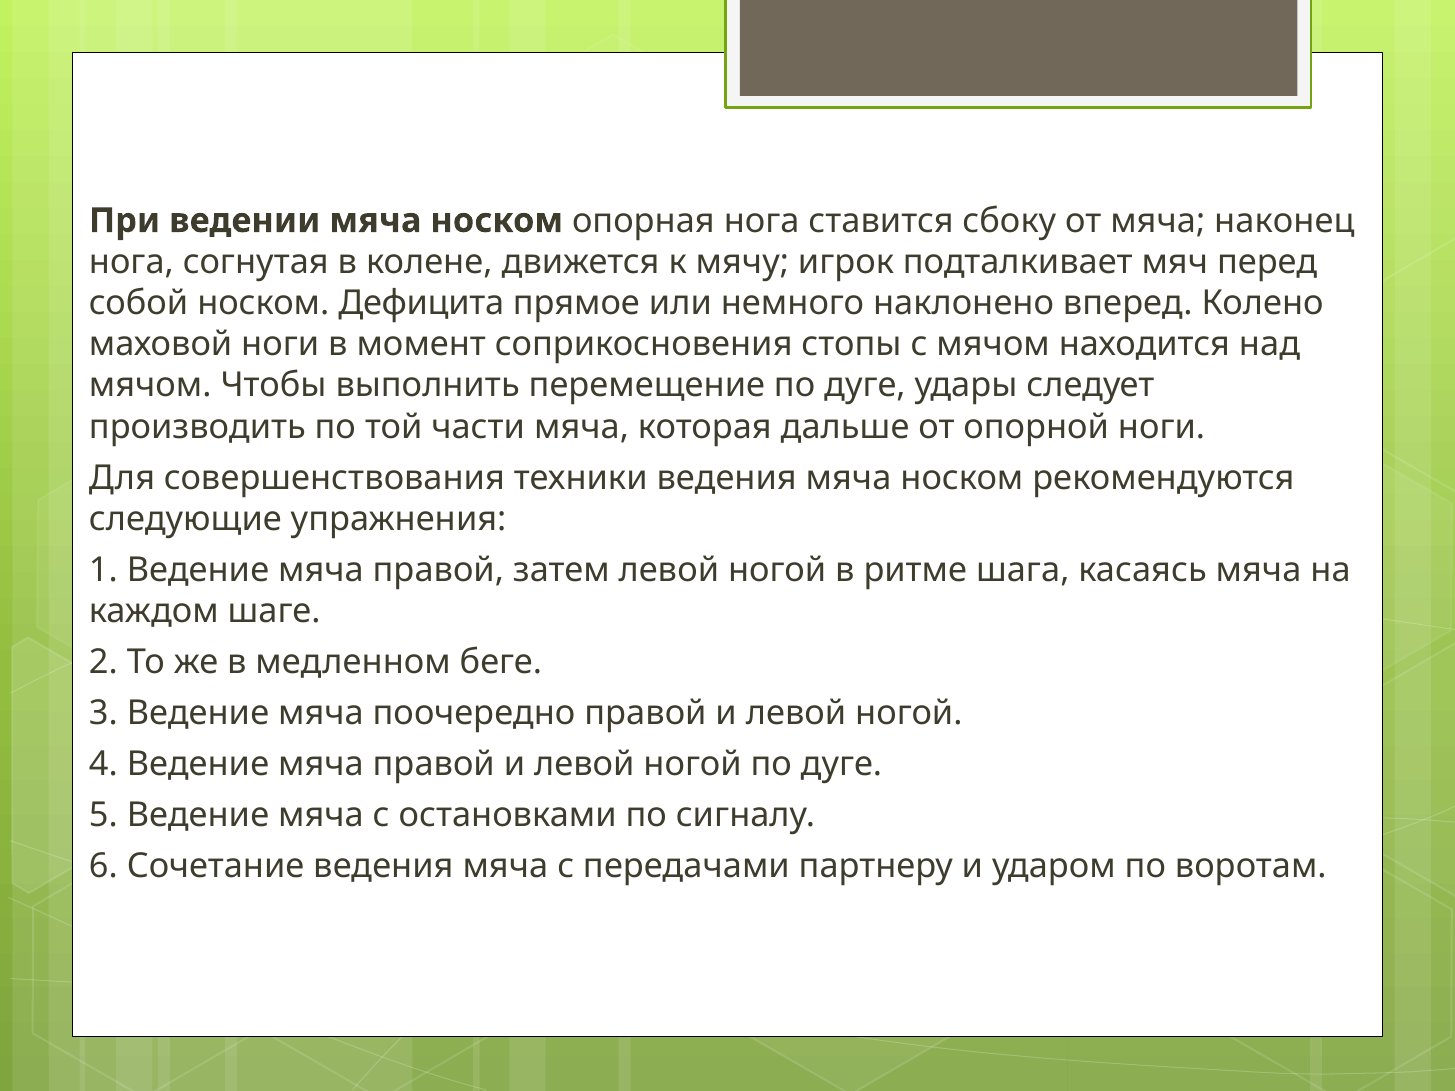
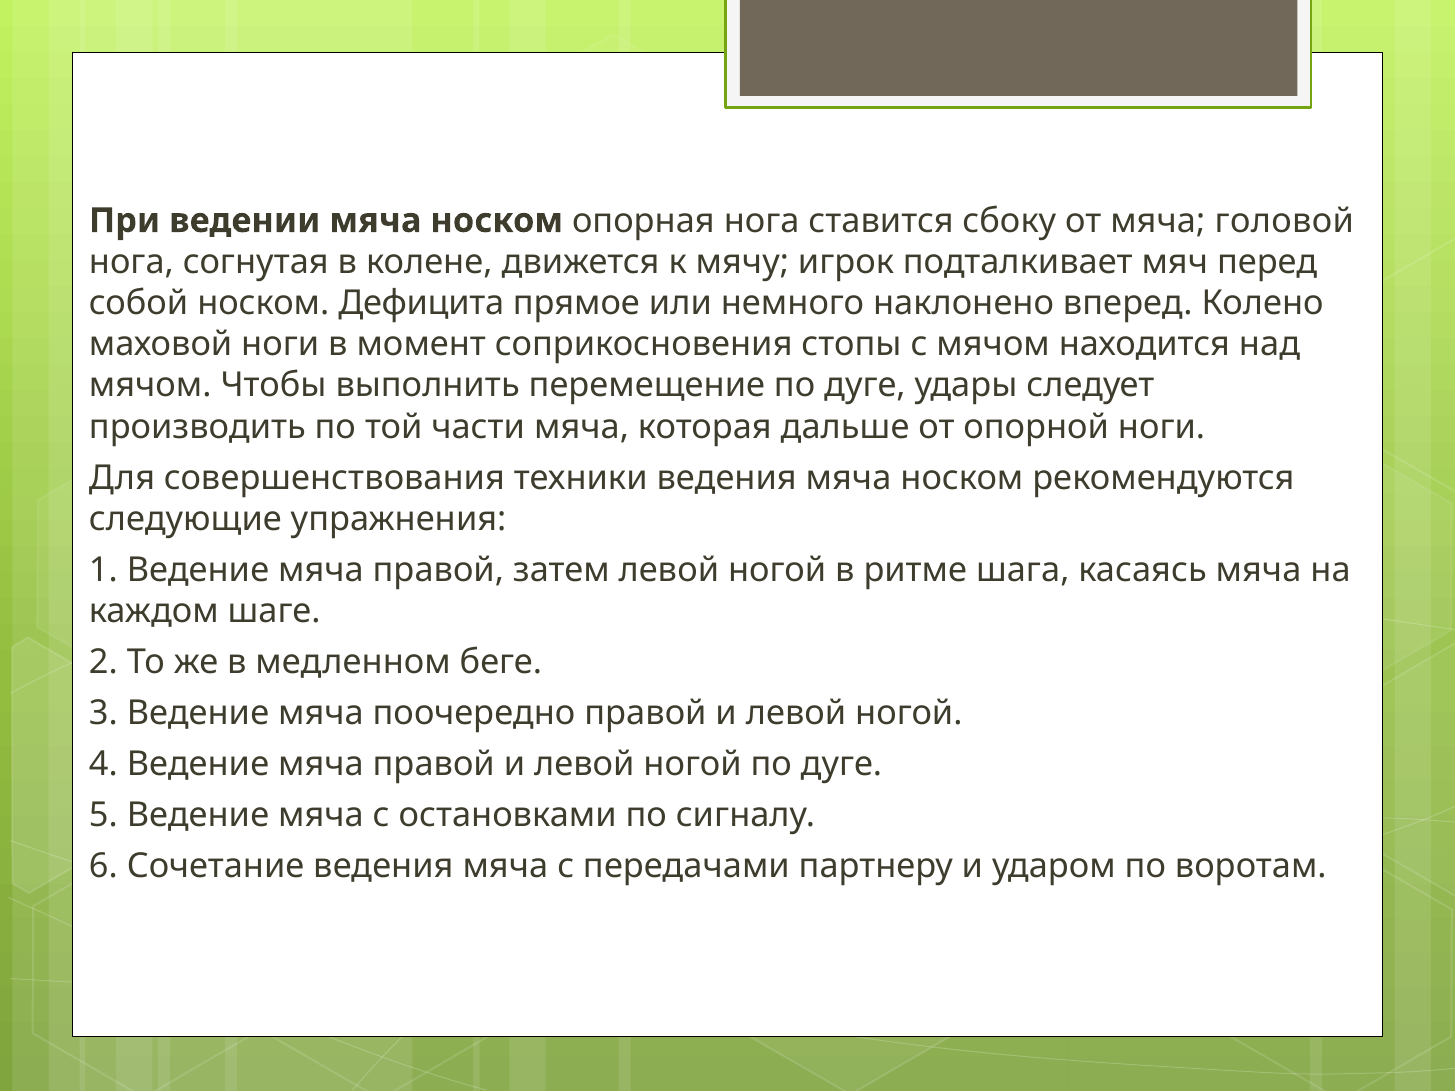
наконец: наконец -> головой (1284, 221)
